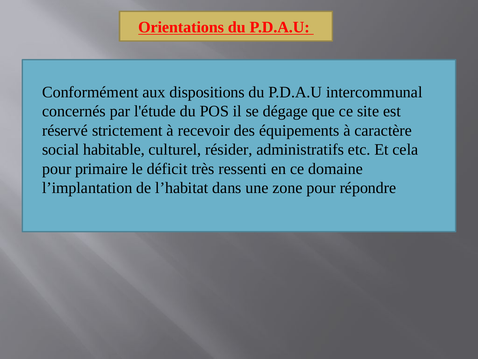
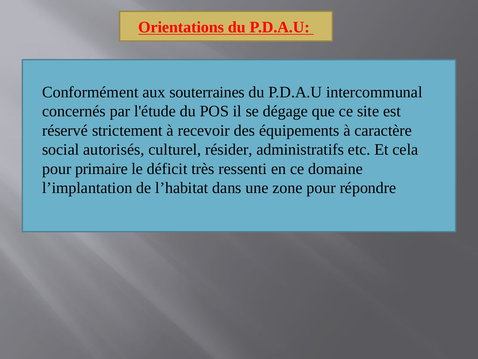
dispositions: dispositions -> souterraines (207, 92)
habitable: habitable -> autorisés (114, 149)
